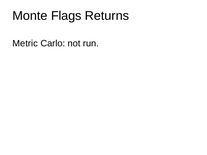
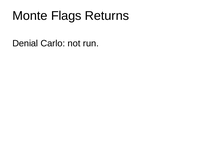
Metric: Metric -> Denial (25, 43)
